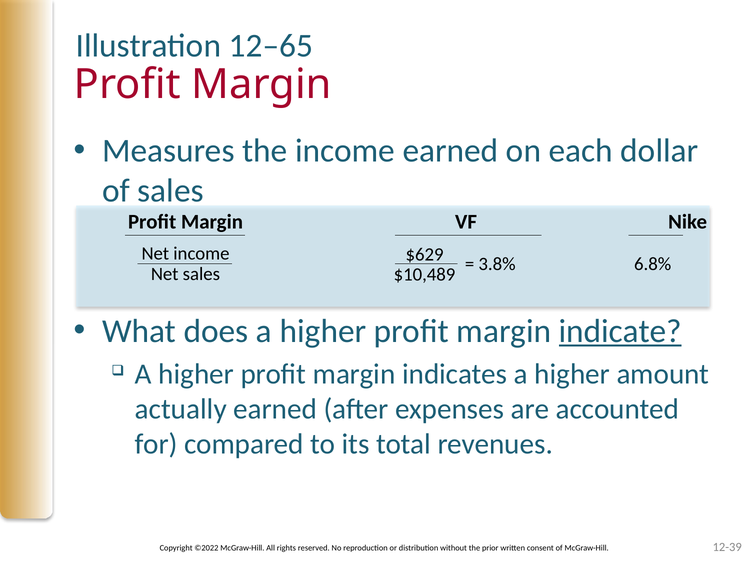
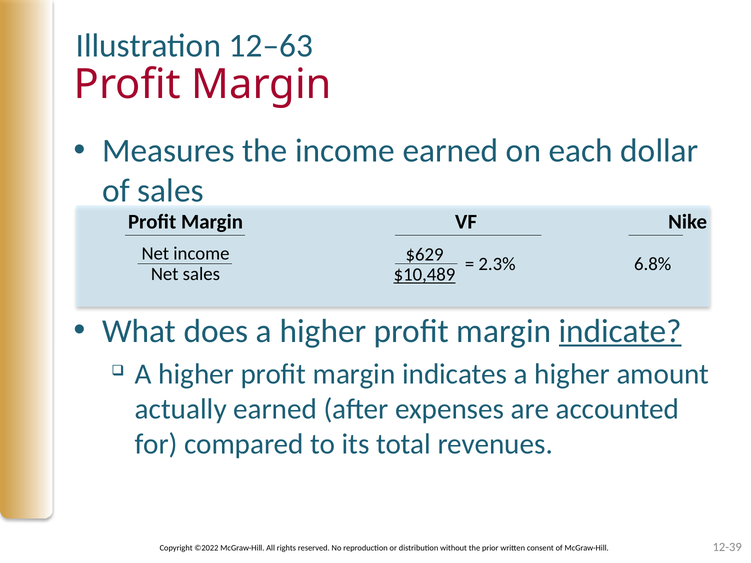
12–65: 12–65 -> 12–63 (271, 46)
3.8%: 3.8% -> 2.3% (497, 264)
$10,489 underline: none -> present (425, 275)
